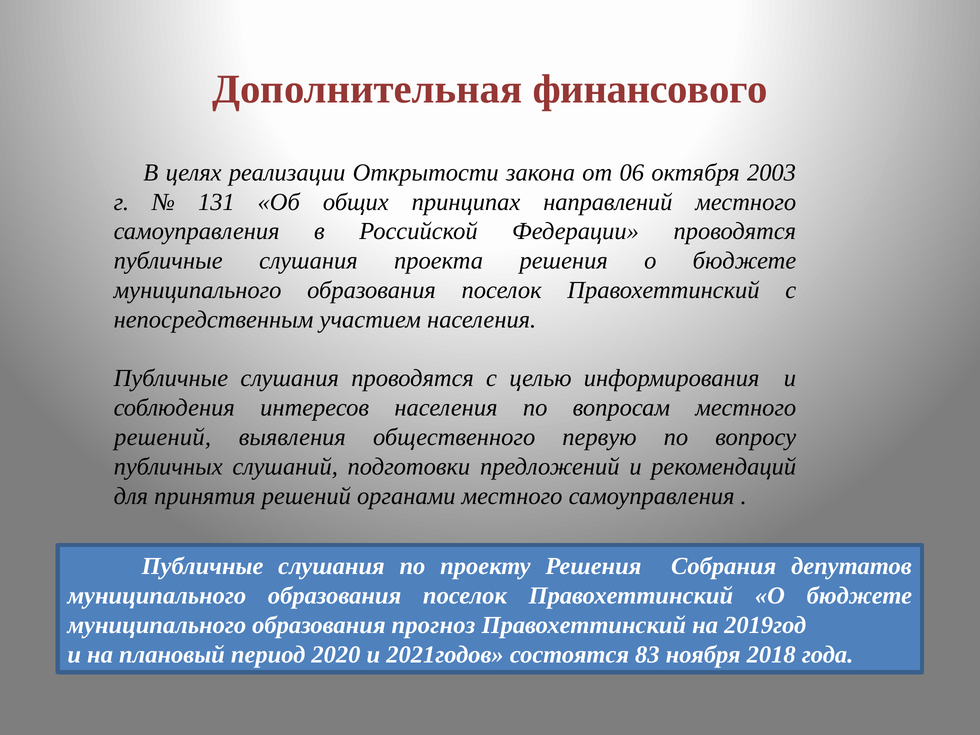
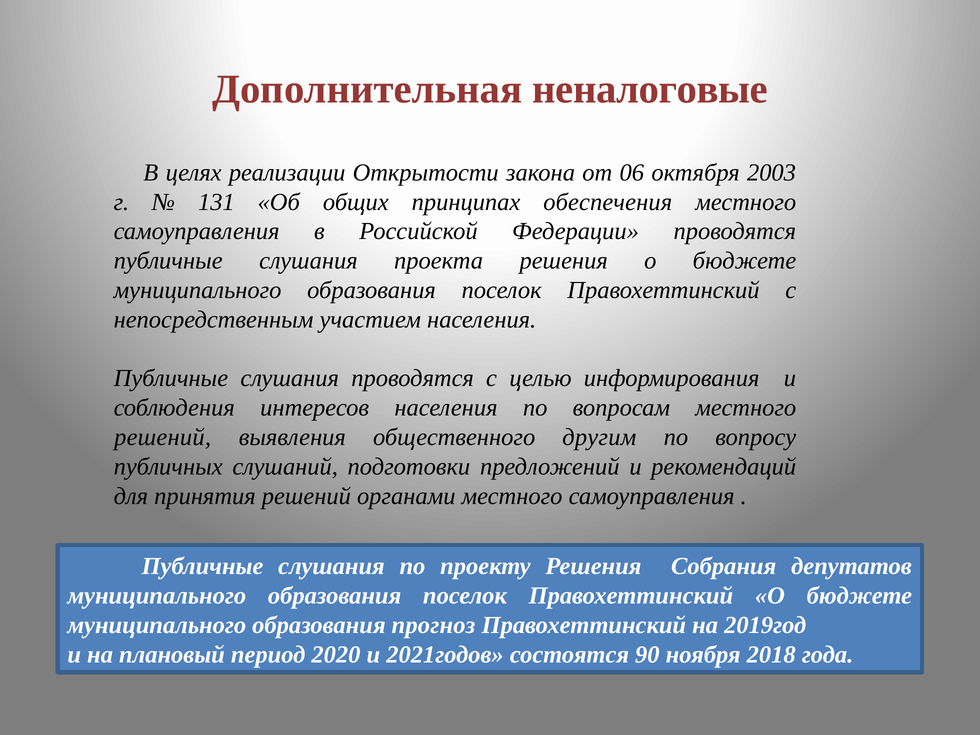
финансового: финансового -> неналоговые (650, 89)
направлений: направлений -> обеспечения (608, 202)
первую: первую -> другим (599, 437)
83: 83 -> 90 (647, 654)
